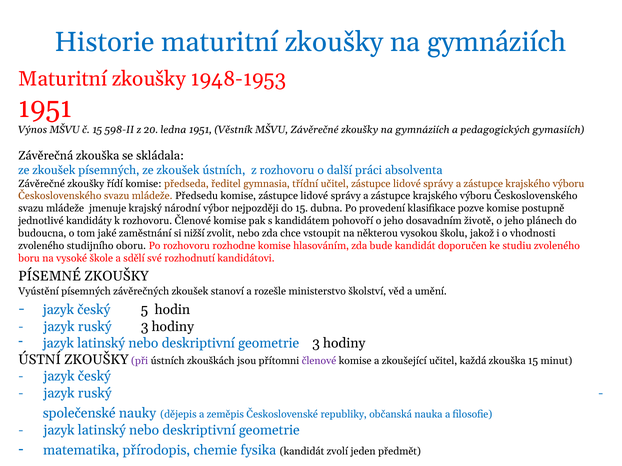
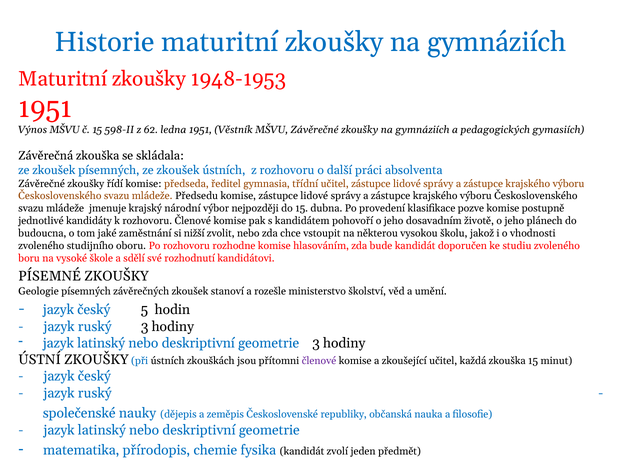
20: 20 -> 62 (151, 130)
Vyústění: Vyústění -> Geologie (39, 292)
při colour: purple -> blue (140, 361)
